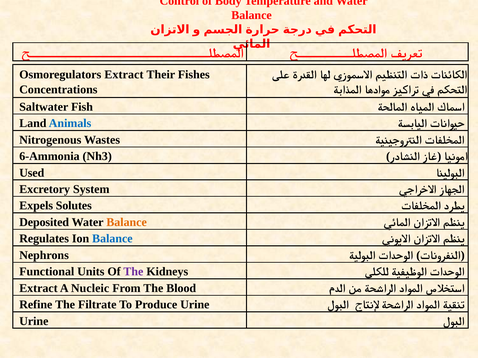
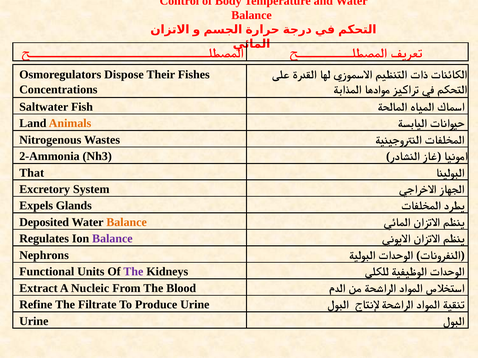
Osmoregulators Extract: Extract -> Dispose (124, 75)
Animals colour: blue -> orange (70, 123)
6-Ammonia: 6-Ammonia -> 2-Ammonia (49, 156)
Used: Used -> That (32, 173)
Solutes: Solutes -> Glands (74, 206)
Balance colour: blue -> purple (112, 239)
